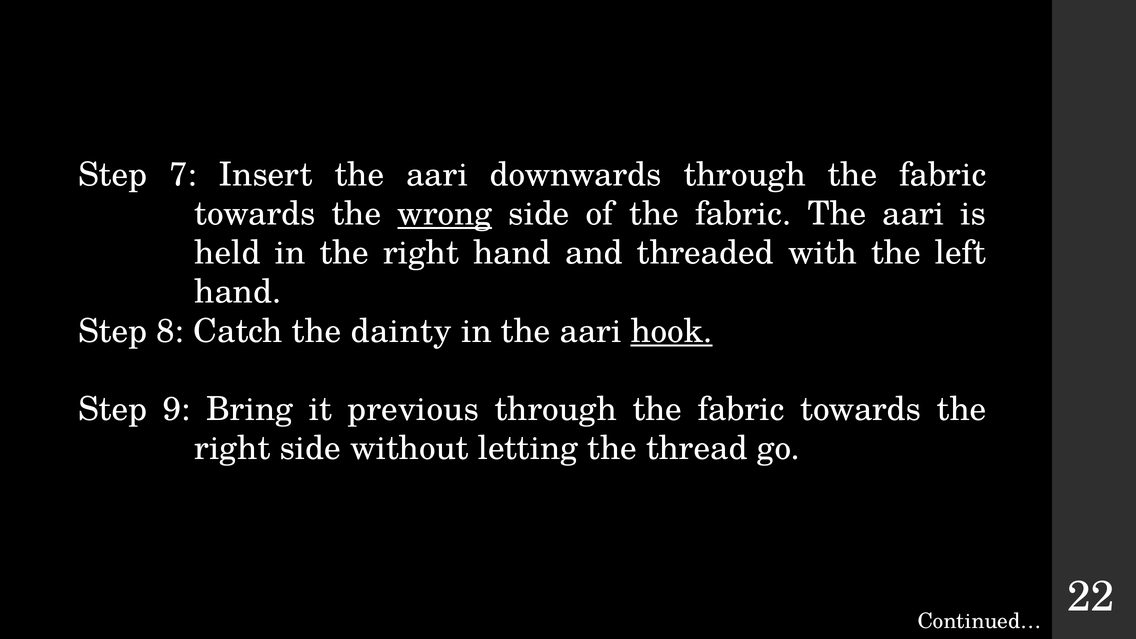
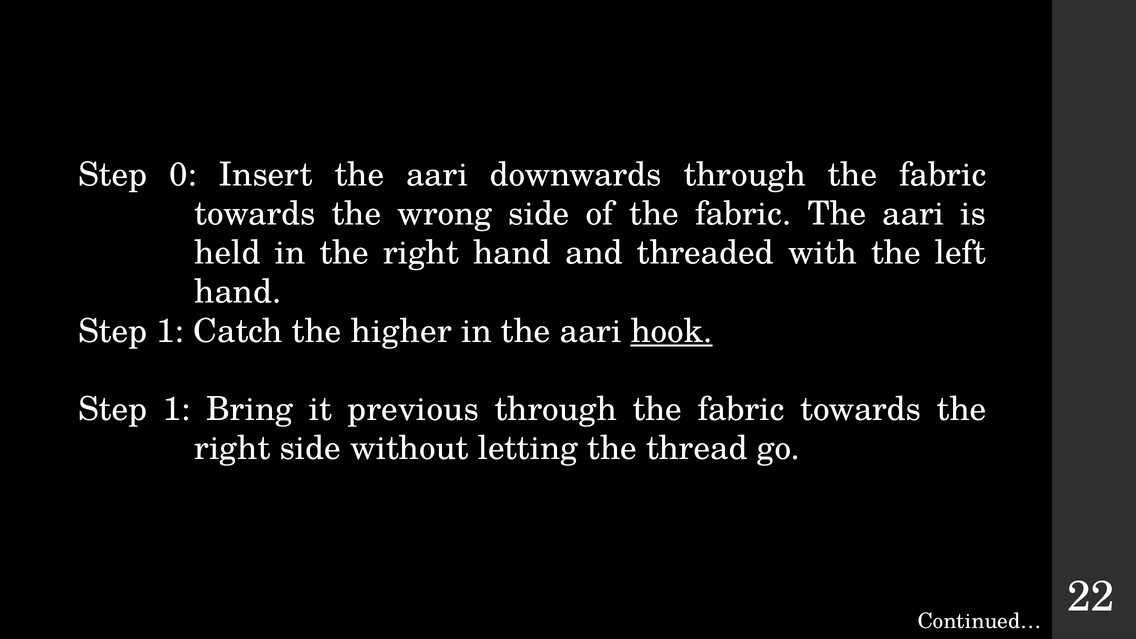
7: 7 -> 0 (183, 175)
wrong underline: present -> none (445, 214)
8: 8 -> 1 (170, 331)
dainty: dainty -> higher (401, 331)
9: 9 -> 1 (177, 409)
